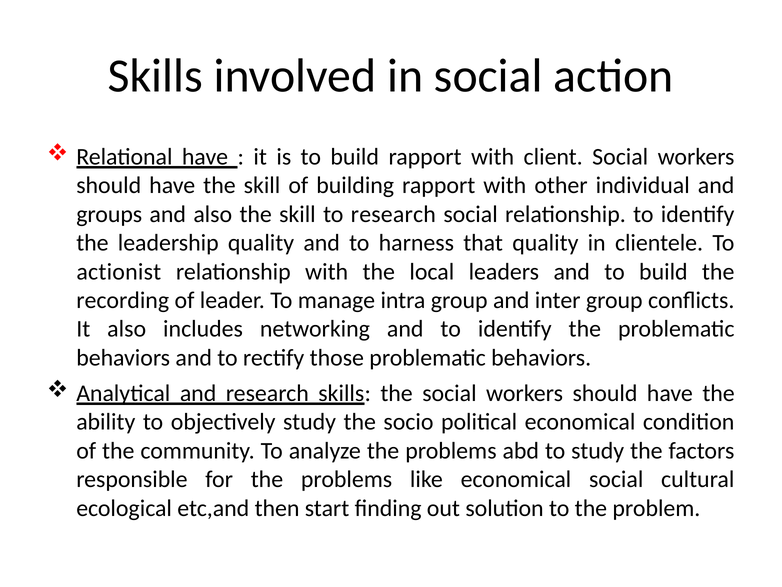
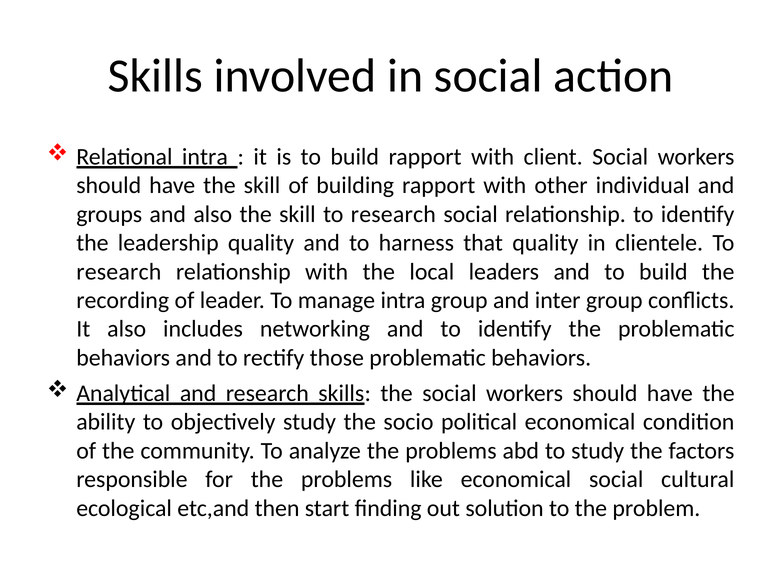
Relational have: have -> intra (205, 157)
actionist: actionist -> research (119, 271)
